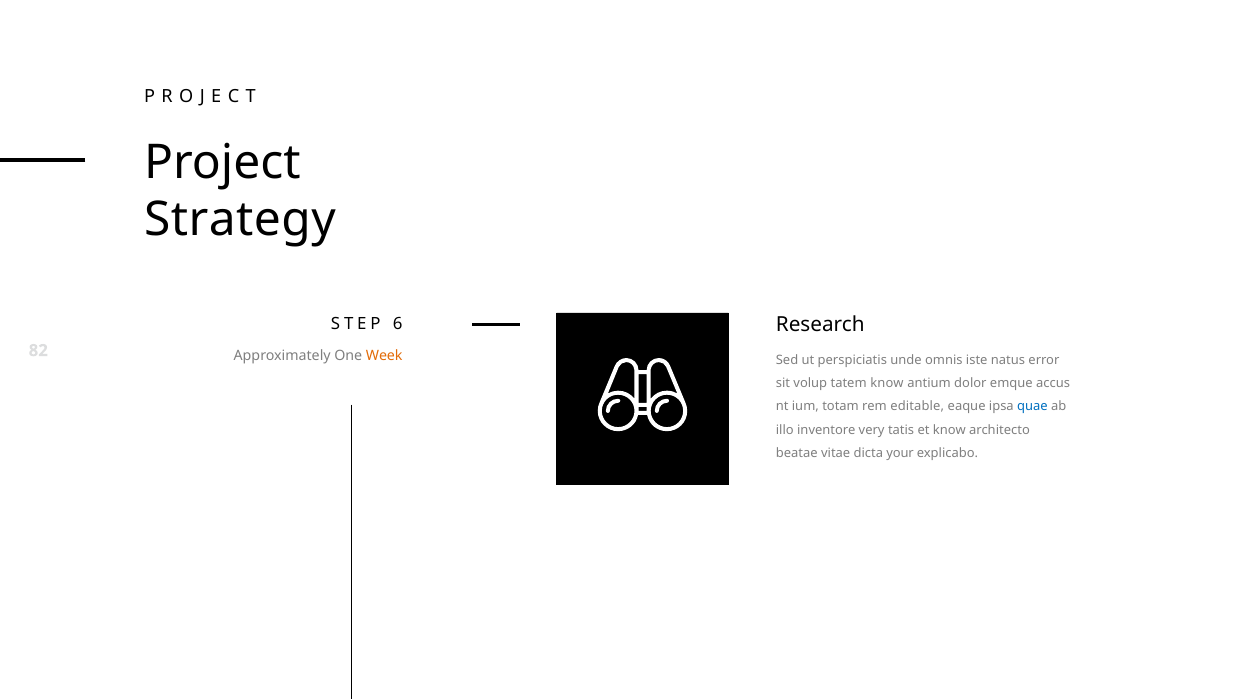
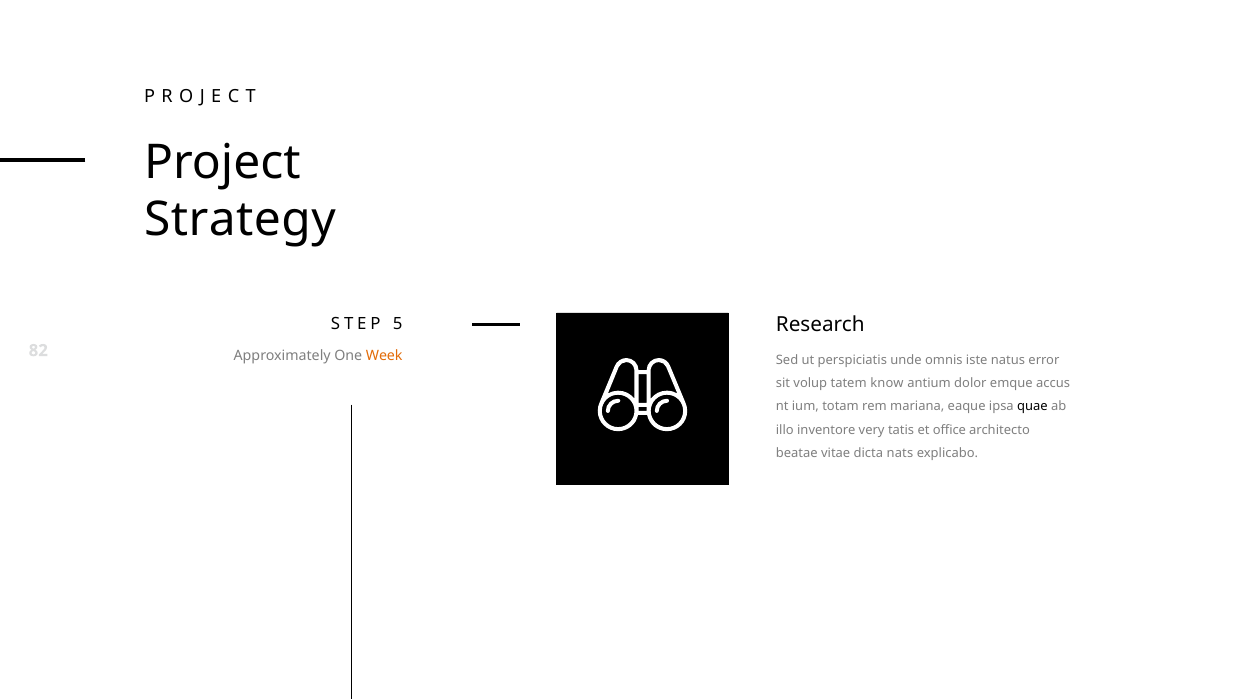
6: 6 -> 5 (398, 324)
editable: editable -> mariana (917, 407)
quae colour: blue -> black (1032, 407)
et know: know -> office (949, 430)
your: your -> nats (900, 453)
